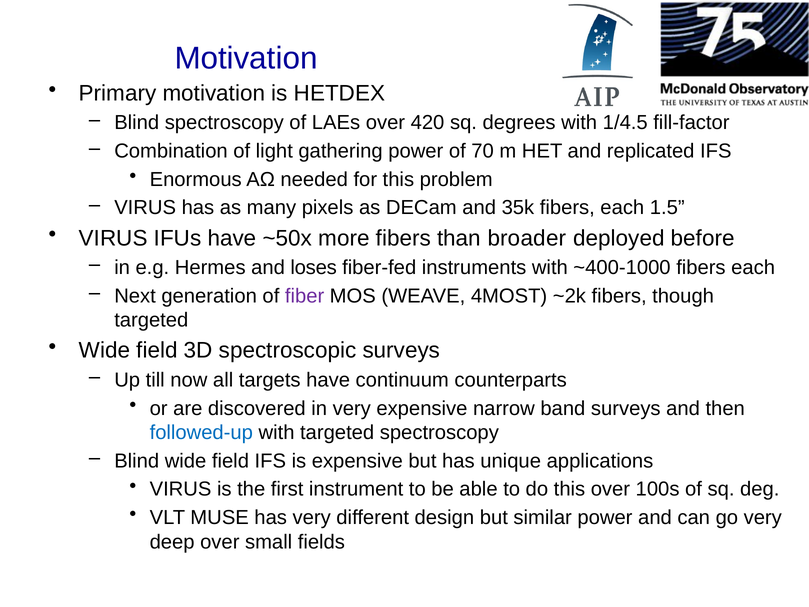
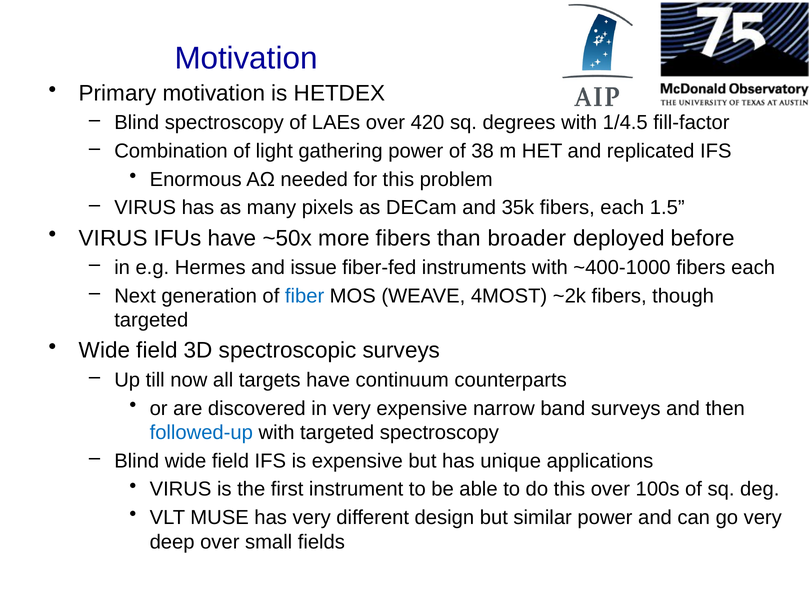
70: 70 -> 38 (483, 151)
loses: loses -> issue (314, 267)
fiber colour: purple -> blue (305, 296)
